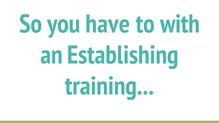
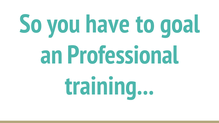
with: with -> goal (180, 24)
Establishing: Establishing -> Professional (123, 55)
